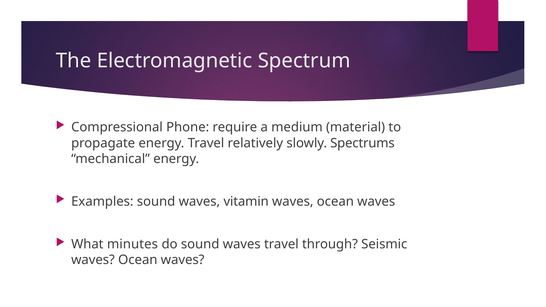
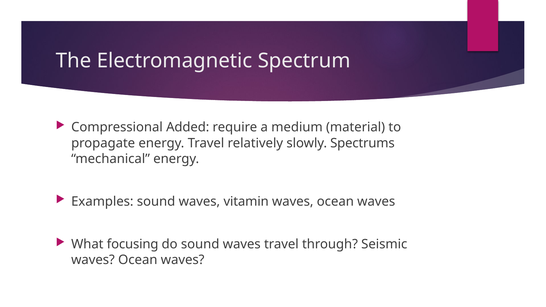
Phone: Phone -> Added (188, 127)
minutes: minutes -> focusing (133, 244)
